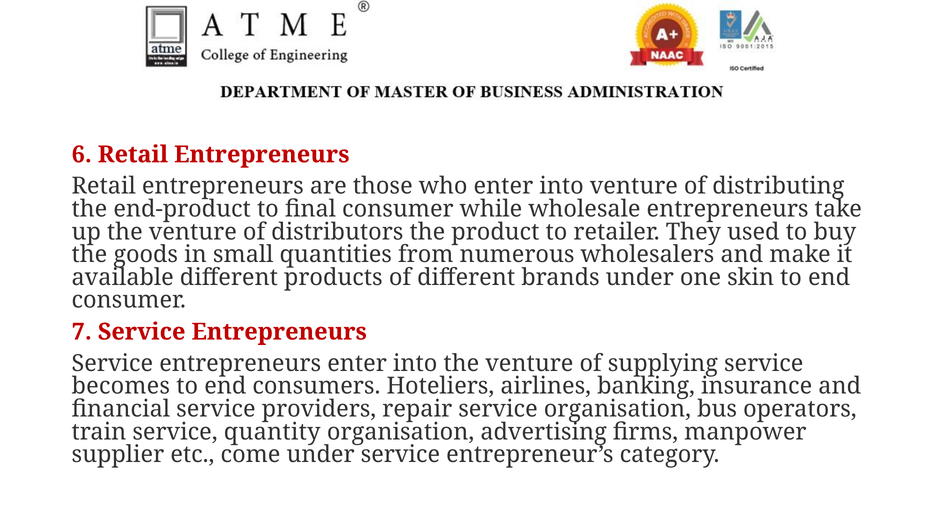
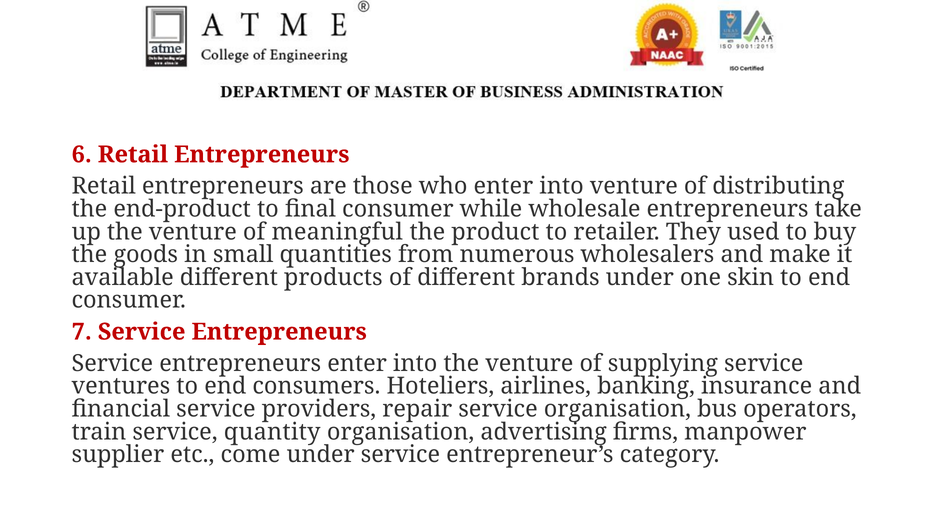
distributors: distributors -> meaningful (337, 232)
becomes: becomes -> ventures (121, 386)
